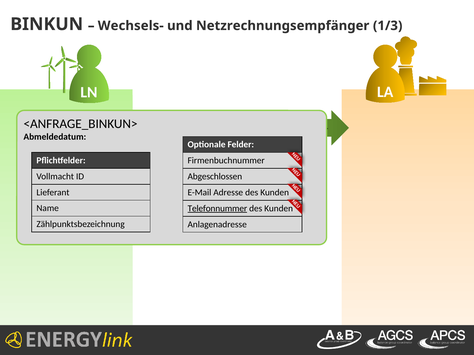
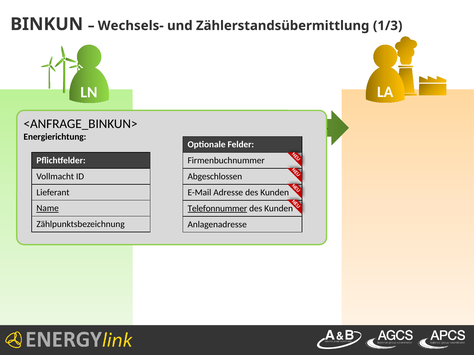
Netzrechnungsempfänger: Netzrechnungsempfänger -> Zählerstandsübermittlung (283, 26)
Abmeldedatum: Abmeldedatum -> Energierichtung (55, 137)
Name underline: none -> present (48, 209)
